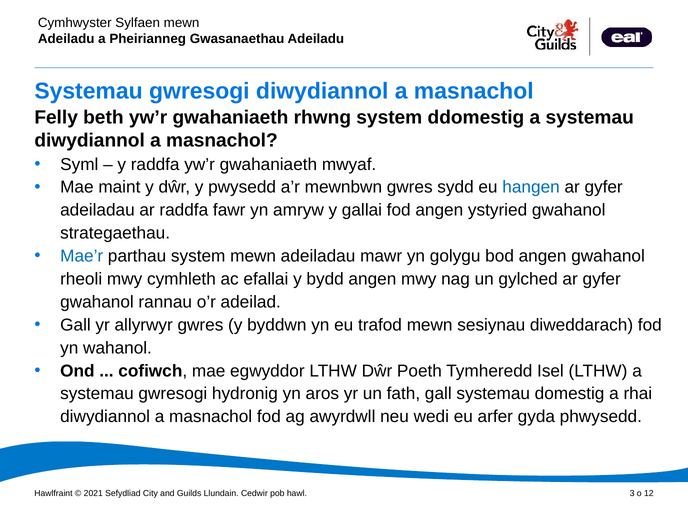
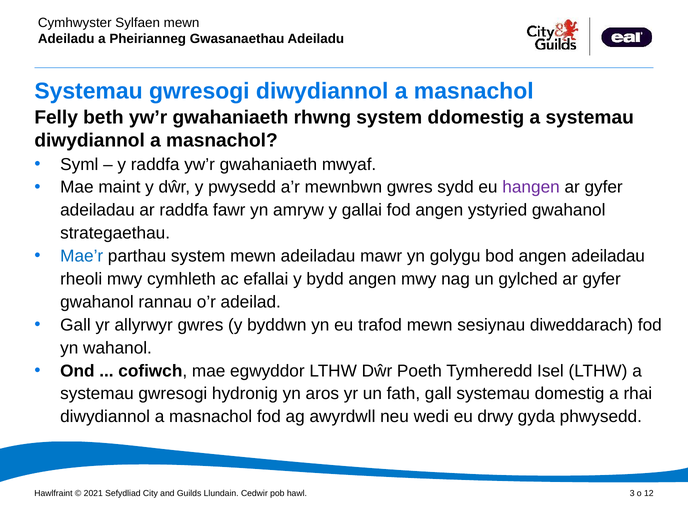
hangen colour: blue -> purple (531, 187)
angen gwahanol: gwahanol -> adeiladau (608, 256)
arfer: arfer -> drwy (495, 417)
